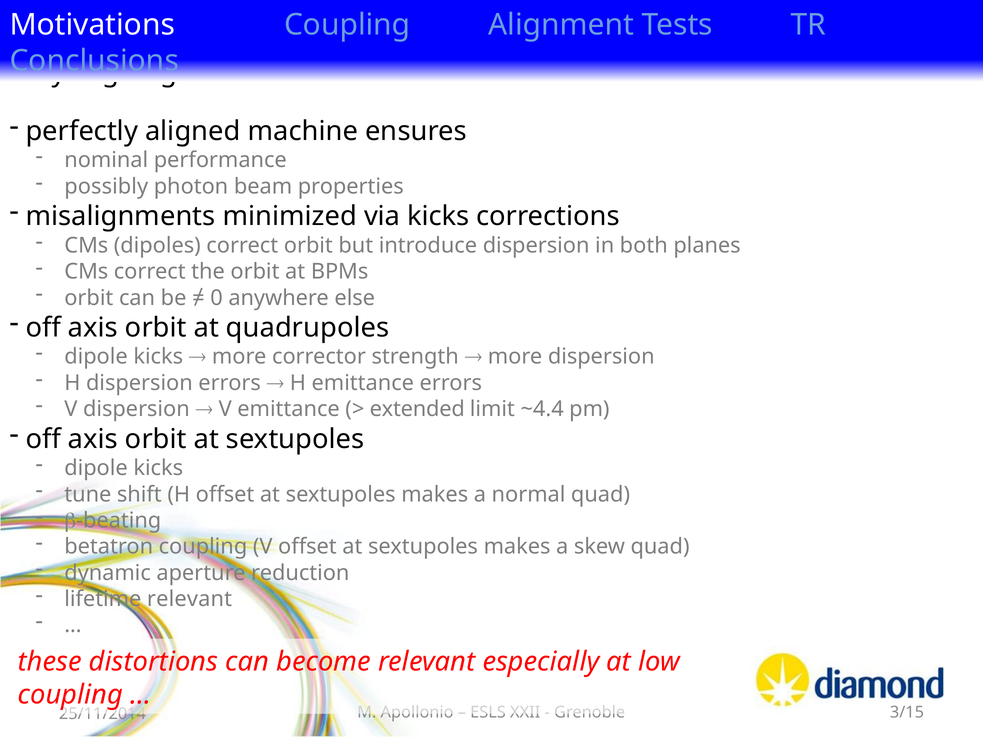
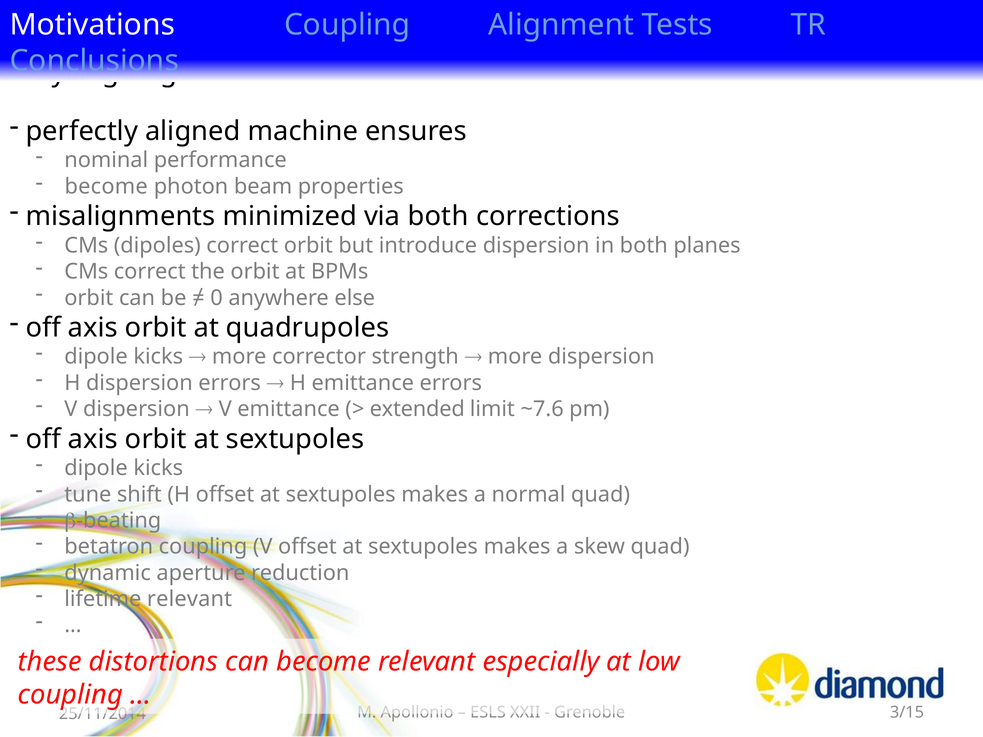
possibly: possibly -> become (106, 187)
via kicks: kicks -> both (438, 216)
~4.4: ~4.4 -> ~7.6 (542, 409)
